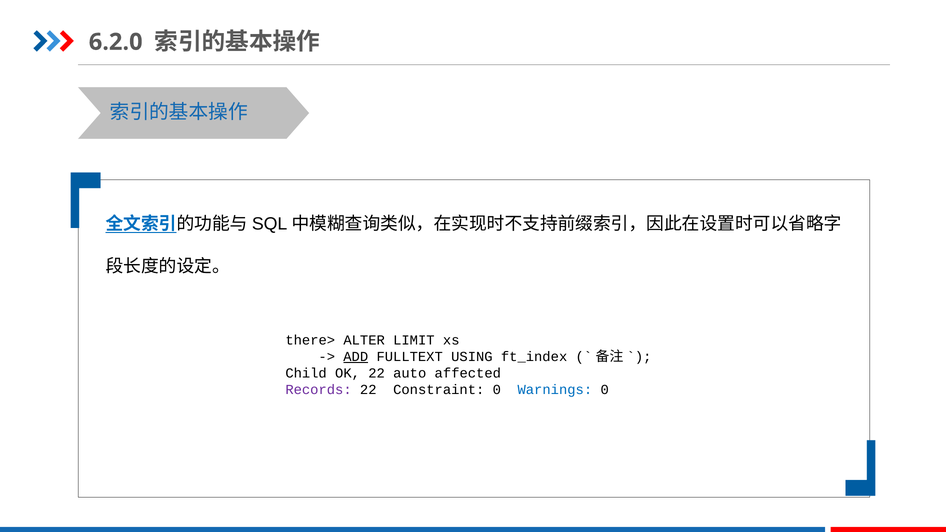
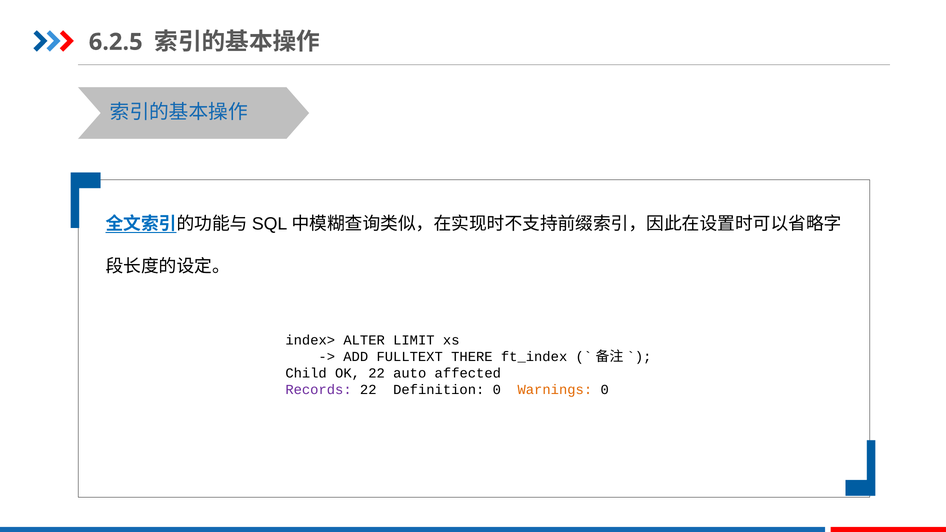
6.2.0: 6.2.0 -> 6.2.5 (116, 42)
there>: there> -> index> (310, 340)
ADD underline: present -> none (356, 357)
USING: USING -> THERE (472, 357)
Constraint: Constraint -> Definition (439, 390)
Warnings colour: blue -> orange (555, 390)
